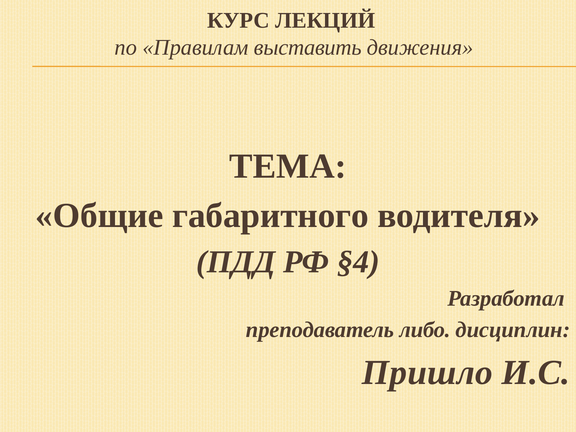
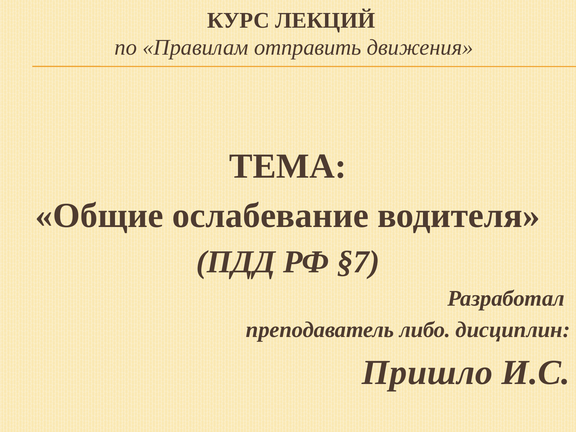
выставить: выставить -> отправить (308, 47)
габаритного: габаритного -> ослабевание (270, 216)
§4: §4 -> §7 (358, 262)
